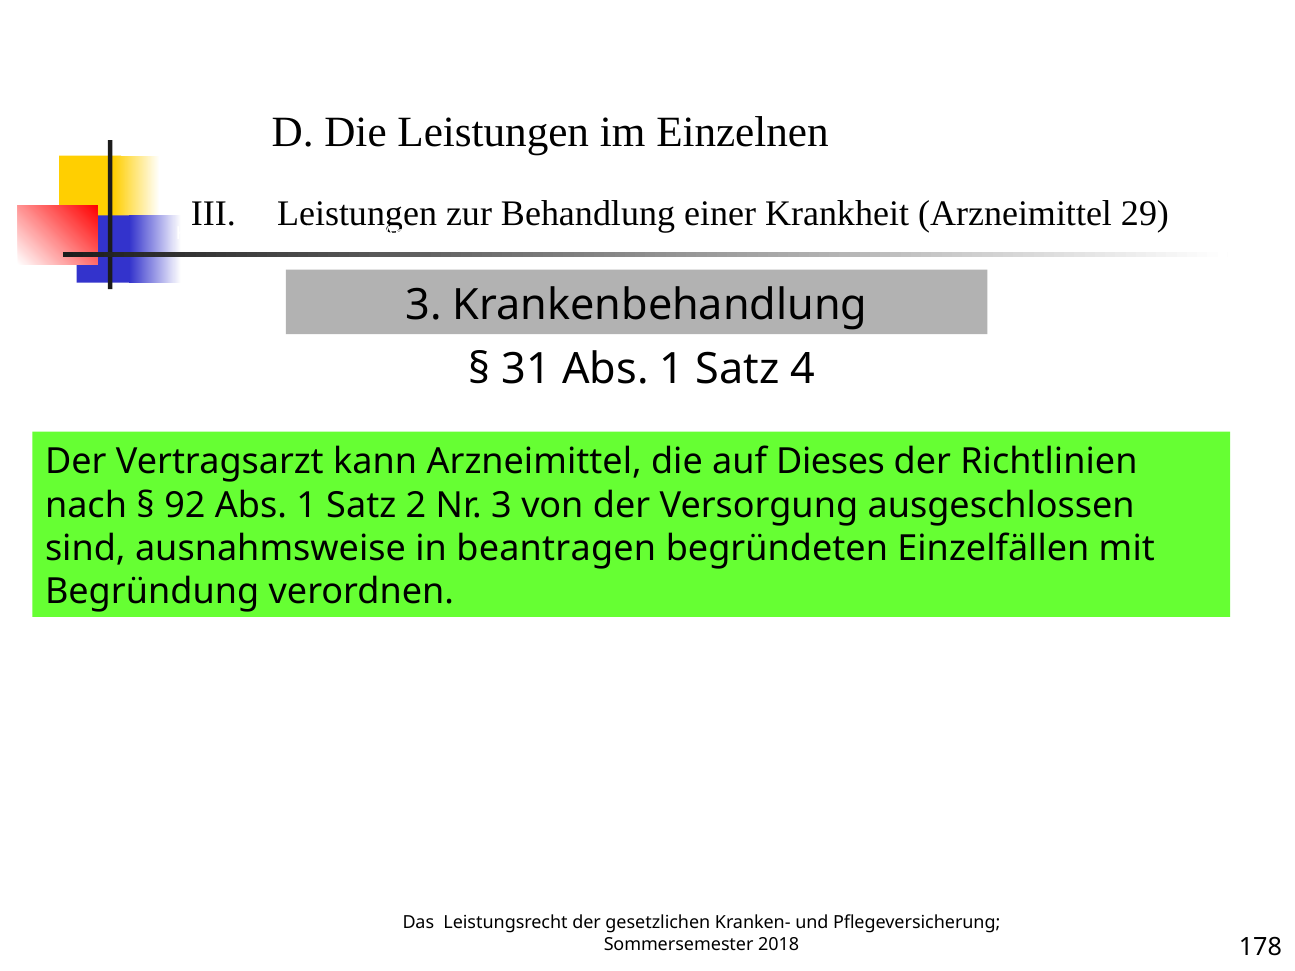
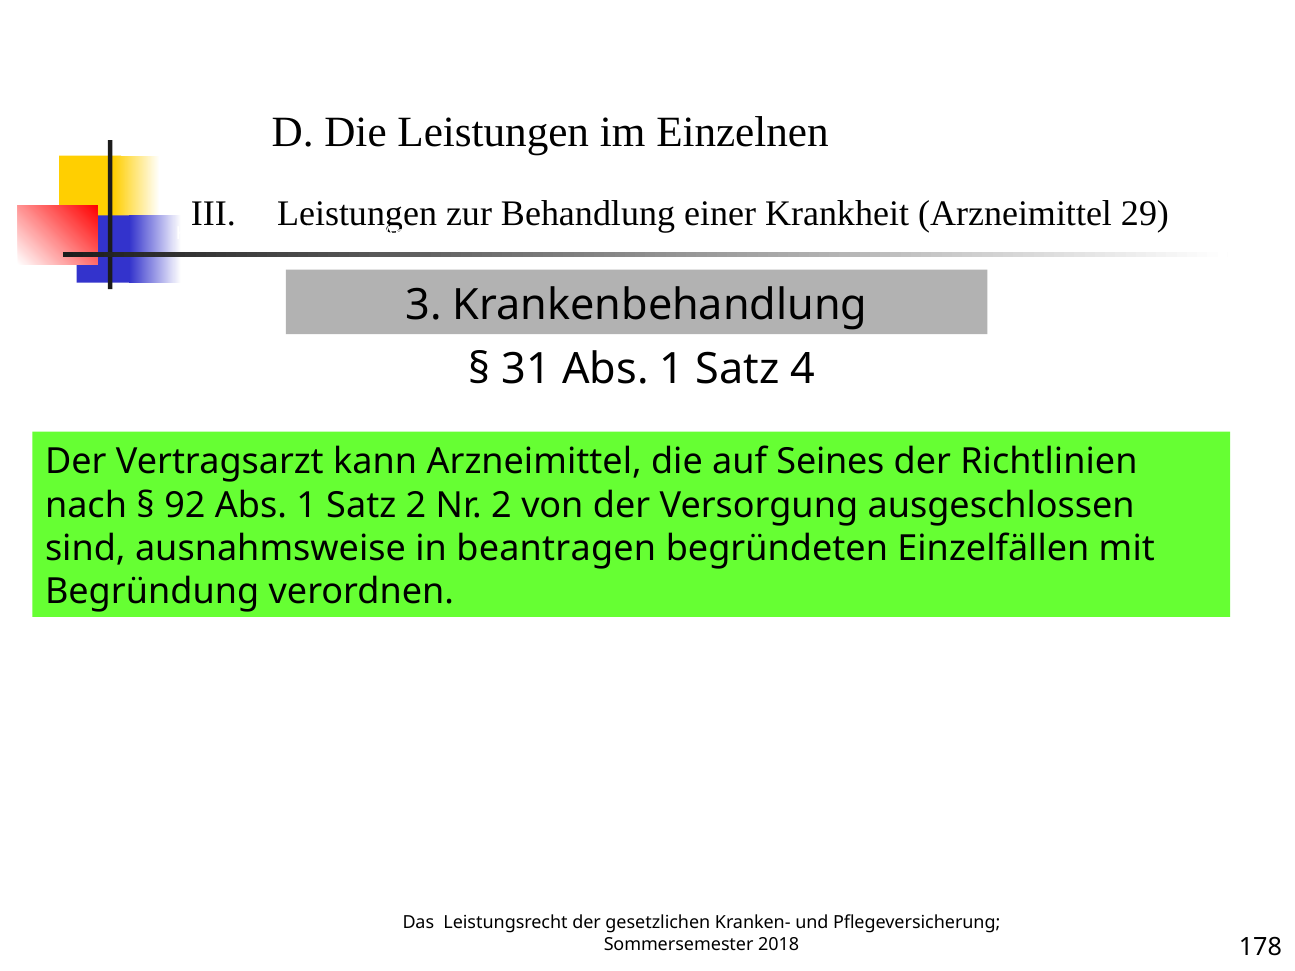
Dieses: Dieses -> Seines (830, 462)
Nr 3: 3 -> 2 (501, 505)
